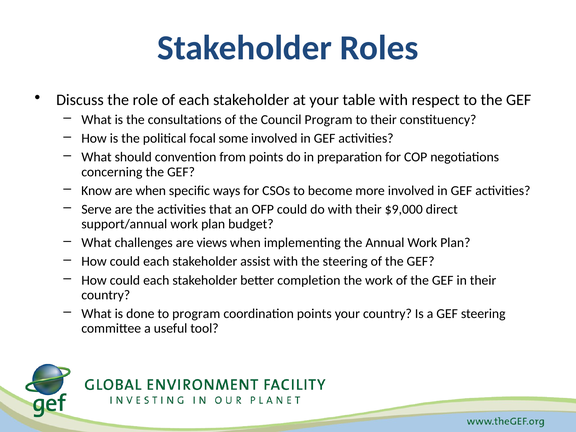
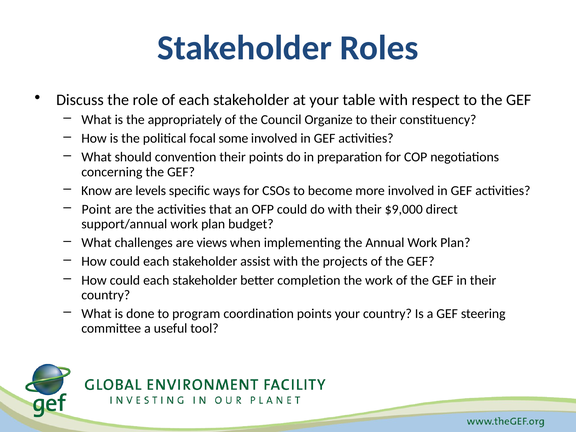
consultations: consultations -> appropriately (185, 120)
Council Program: Program -> Organize (329, 120)
convention from: from -> their (233, 157)
are when: when -> levels (151, 191)
Serve: Serve -> Point (96, 209)
the steering: steering -> projects (345, 261)
